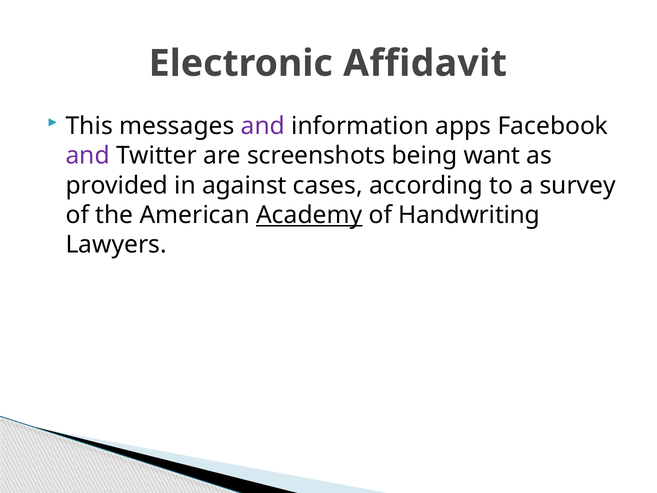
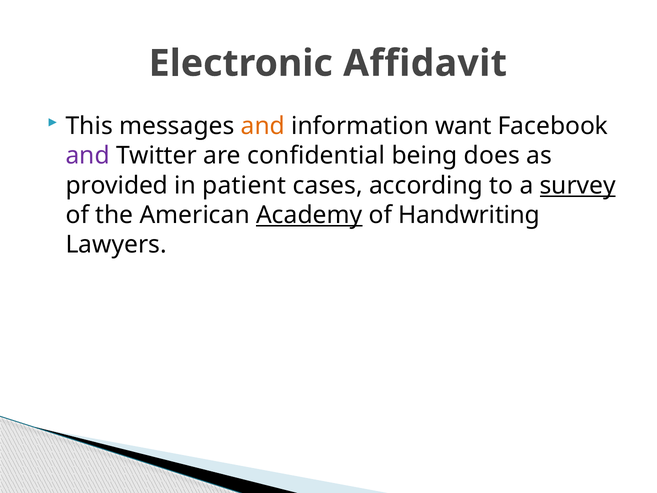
and colour: purple -> orange (263, 126)
apps: apps -> want (463, 126)
screenshots: screenshots -> confidential (316, 156)
want: want -> does (492, 156)
against: against -> patient (244, 185)
survey underline: none -> present (578, 185)
